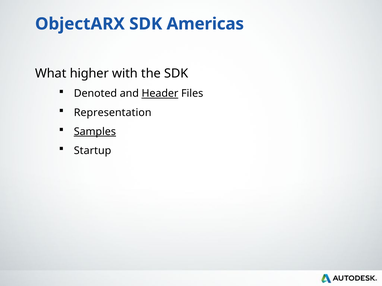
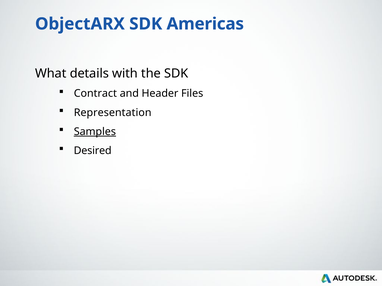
higher: higher -> details (89, 73)
Denoted: Denoted -> Contract (95, 94)
Header underline: present -> none (160, 94)
Startup: Startup -> Desired (93, 151)
